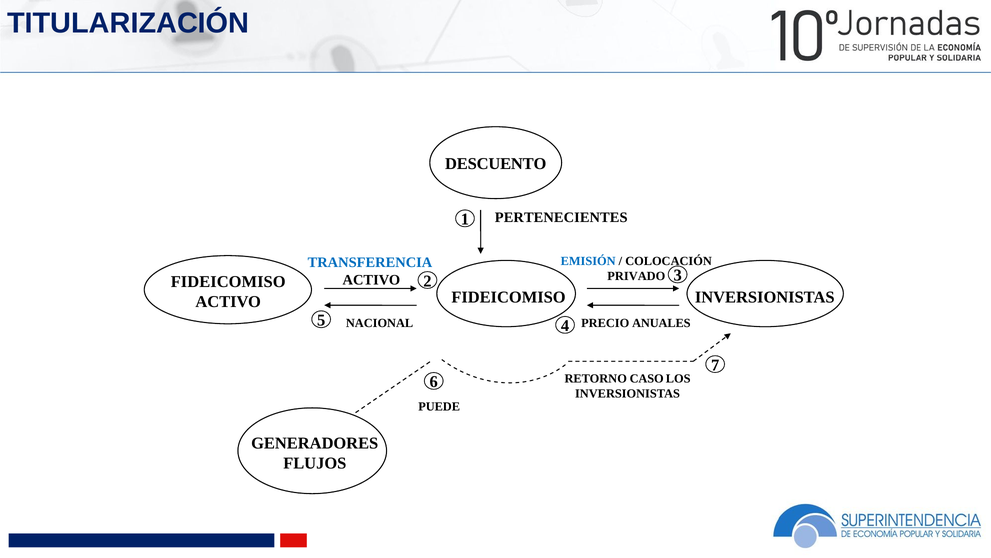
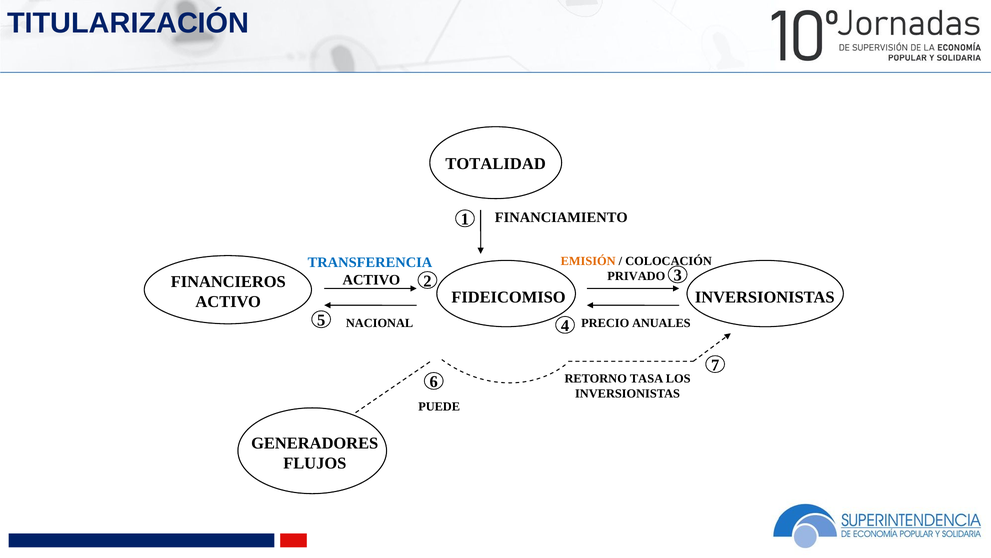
DESCUENTO: DESCUENTO -> TOTALIDAD (496, 164)
PERTENECIENTES: PERTENECIENTES -> FINANCIAMIENTO (561, 217)
EMISIÓN colour: blue -> orange (588, 261)
FIDEICOMISO: FIDEICOMISO -> FINANCIEROS (228, 282)
CASO: CASO -> TASA (647, 378)
